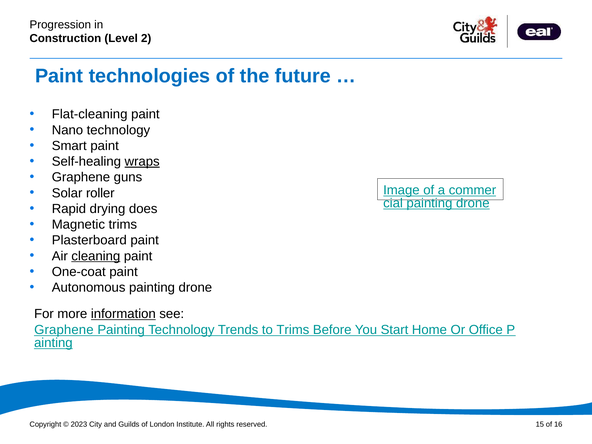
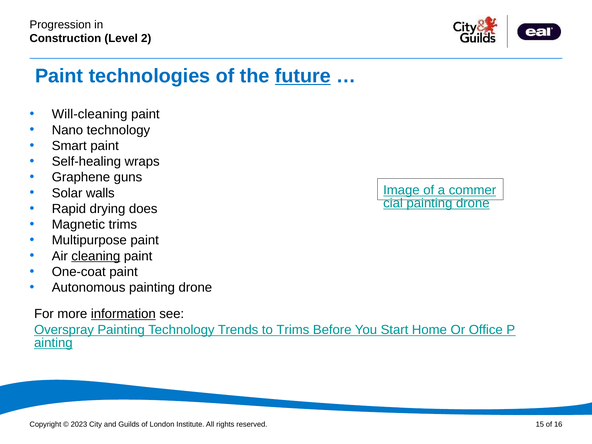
future underline: none -> present (303, 76)
Flat-cleaning: Flat-cleaning -> Will-cleaning (90, 114)
wraps underline: present -> none (142, 162)
roller: roller -> walls (100, 193)
Plasterboard: Plasterboard -> Multipurpose (89, 240)
Graphene: Graphene -> Overspray (64, 330)
